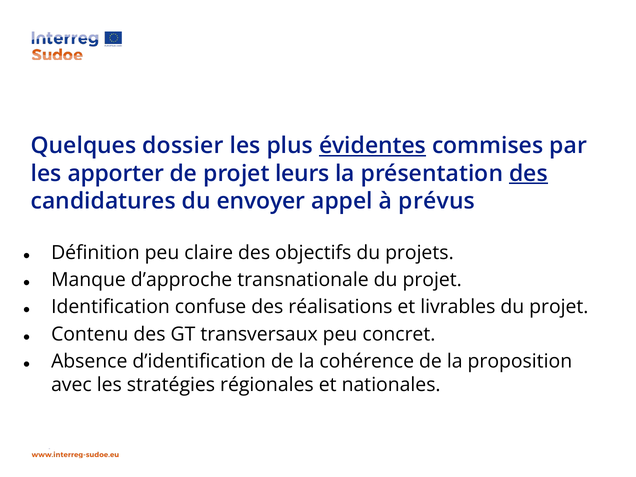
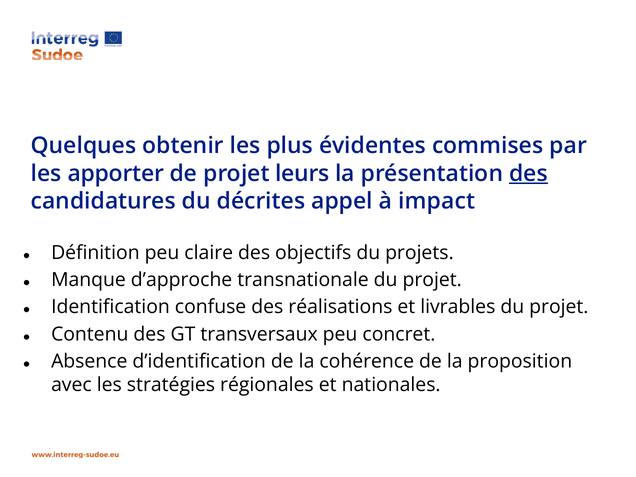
dossier: dossier -> obtenir (183, 146)
évidentes underline: present -> none (373, 146)
envoyer: envoyer -> décrites (261, 201)
prévus: prévus -> impact (437, 201)
